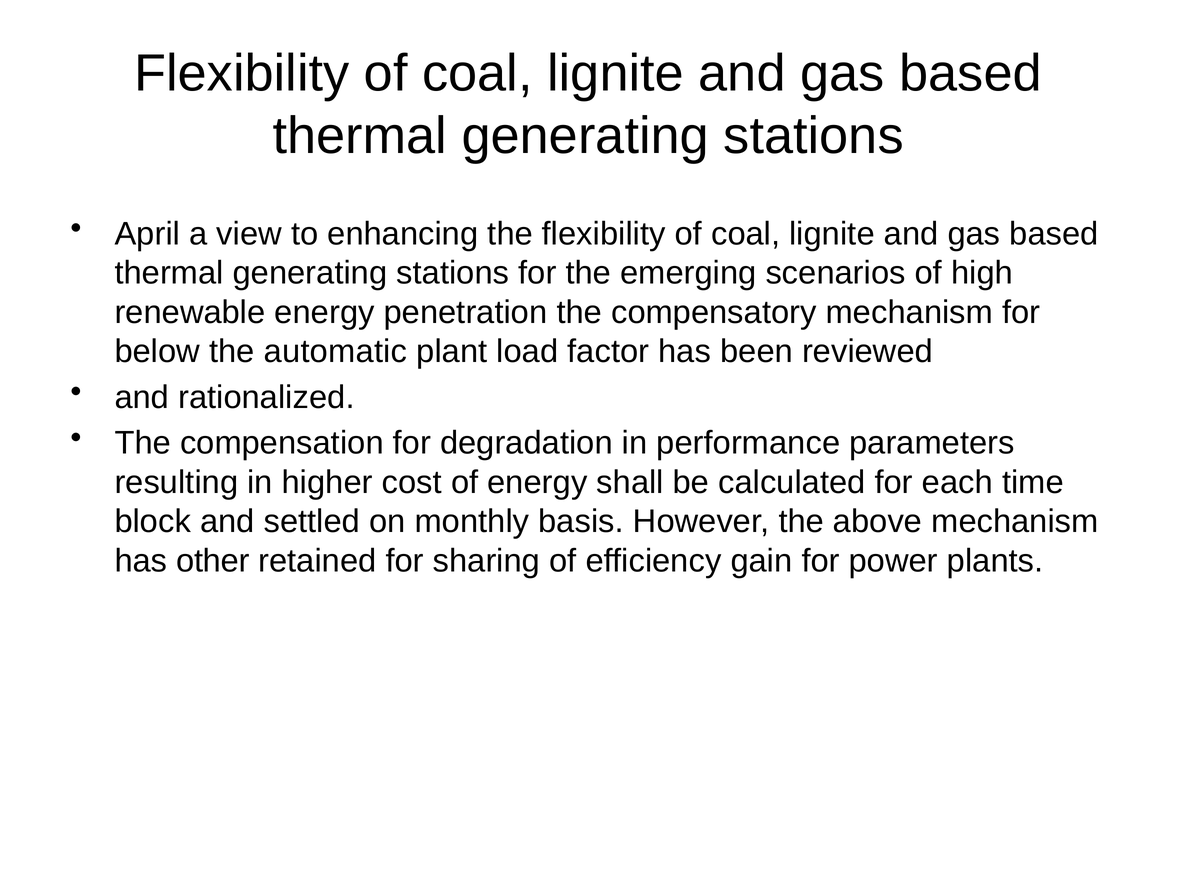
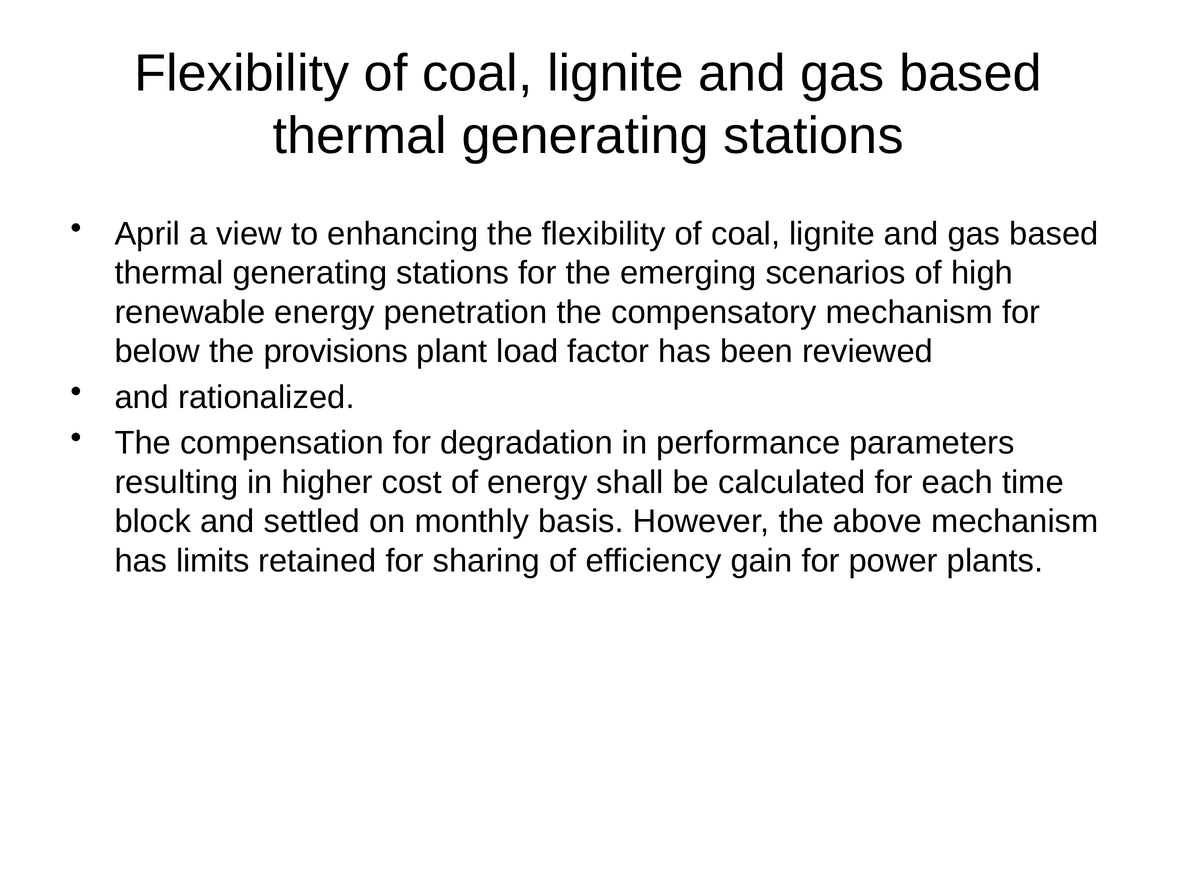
automatic: automatic -> provisions (336, 351)
other: other -> limits (213, 561)
